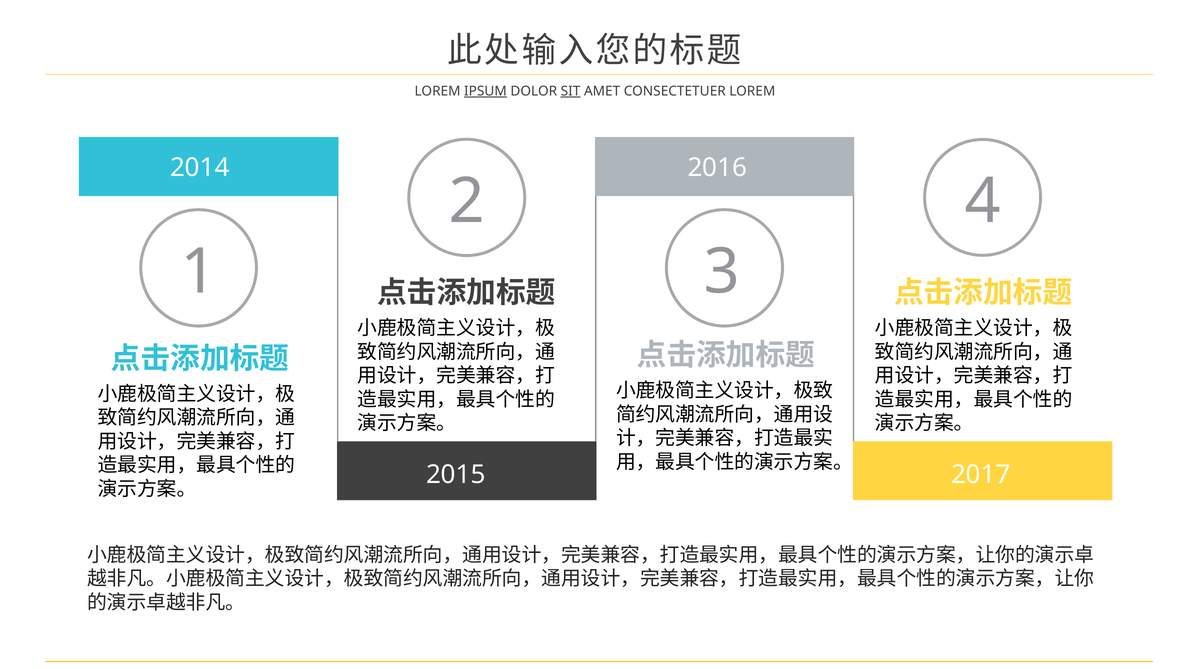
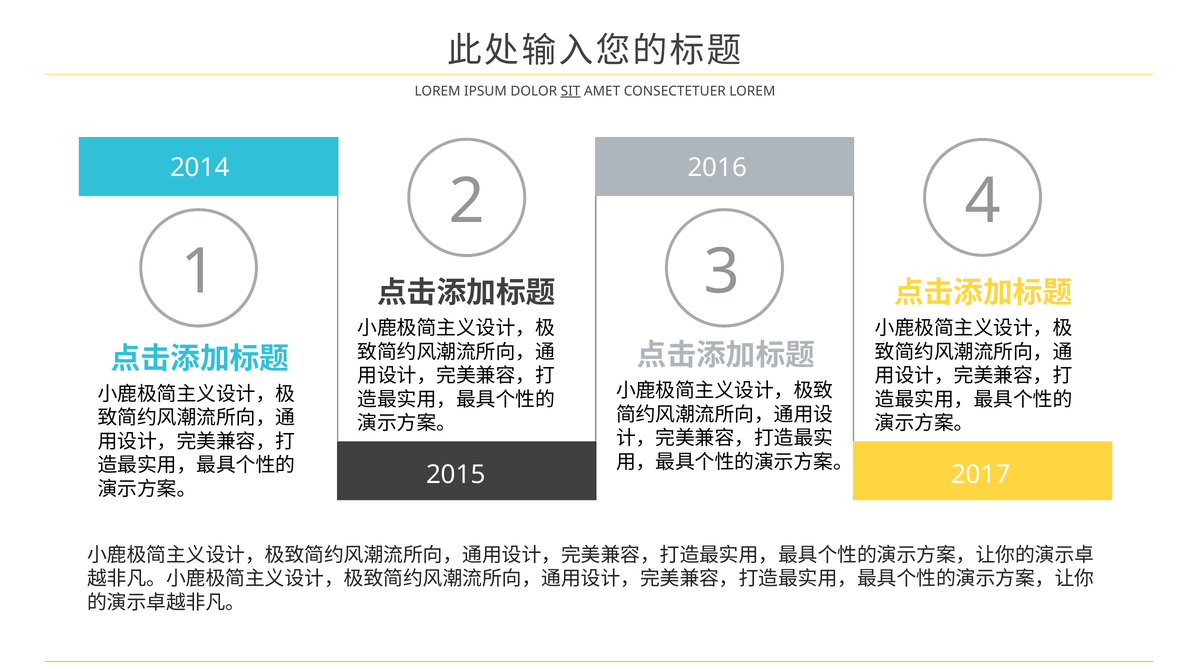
IPSUM underline: present -> none (485, 91)
